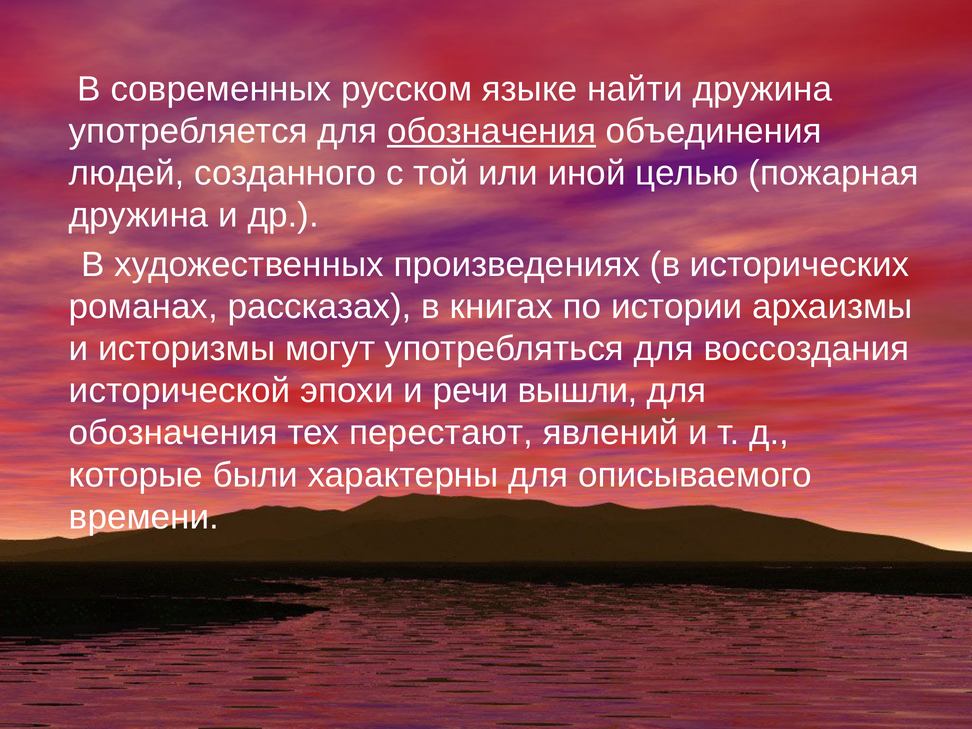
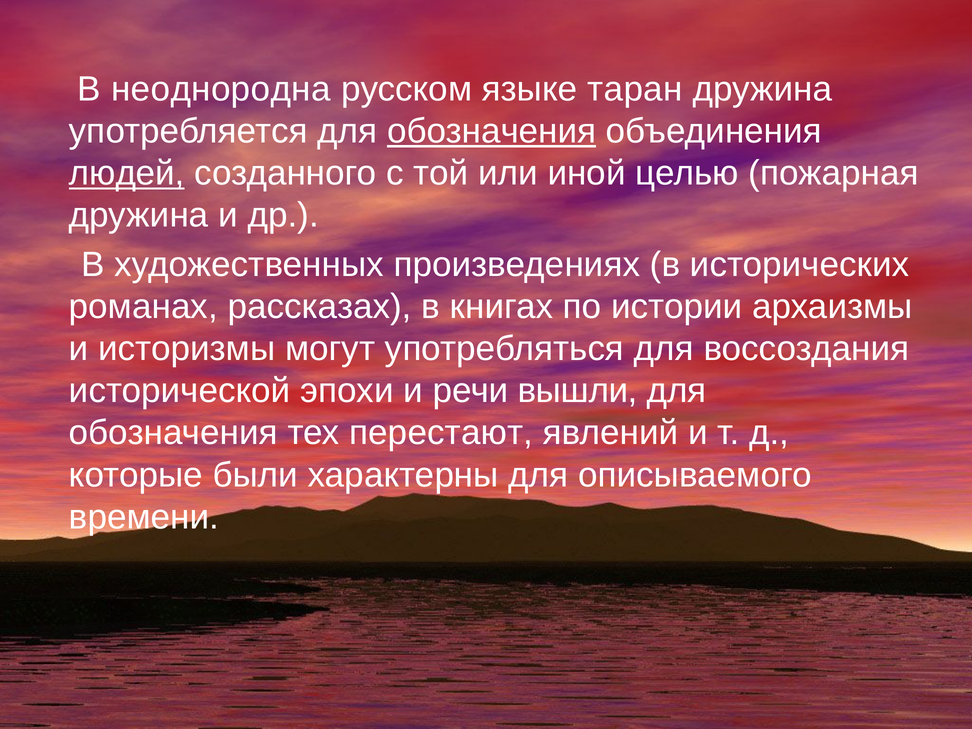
современных: современных -> неоднородна (221, 89)
найти: найти -> таран (635, 89)
людей underline: none -> present (127, 173)
